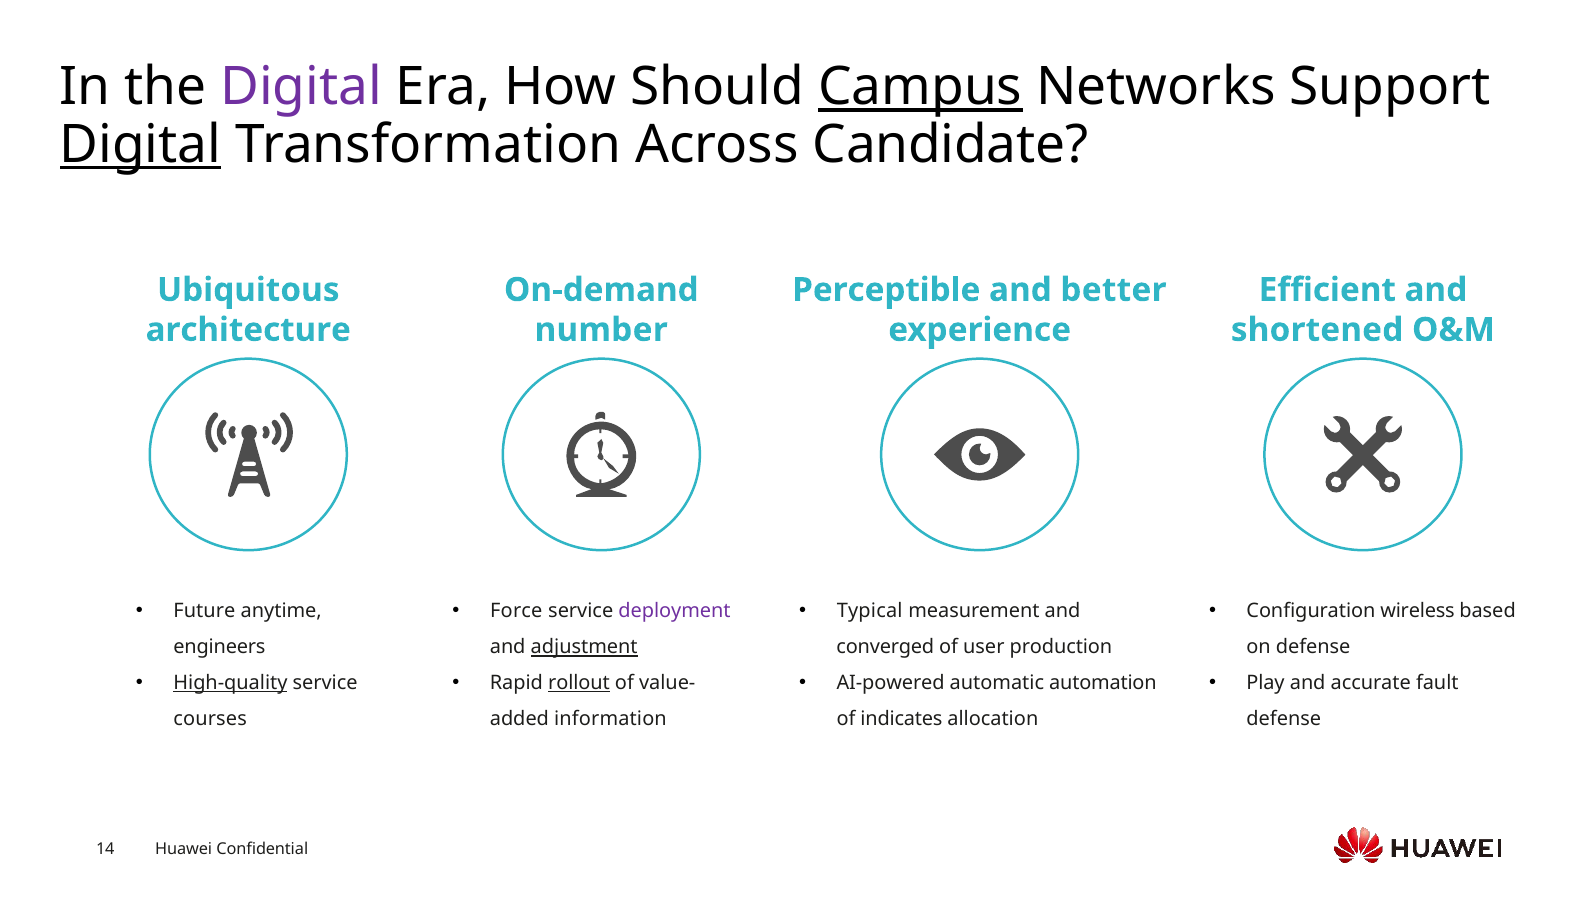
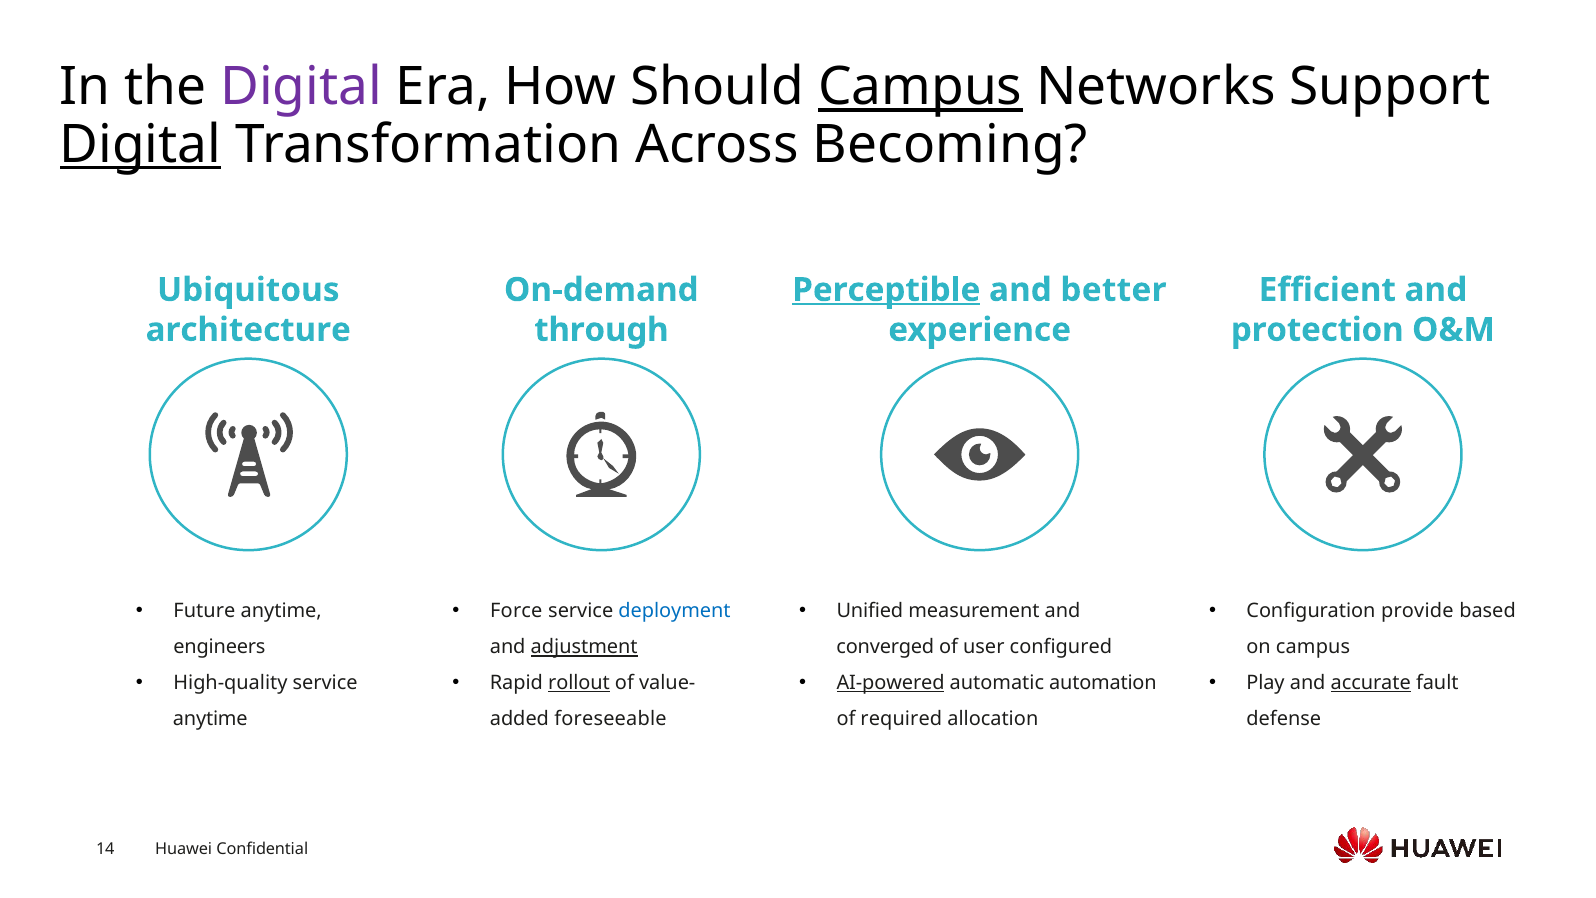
Candidate: Candidate -> Becoming (950, 145)
Perceptible underline: none -> present (886, 290)
number: number -> through (601, 330)
shortened: shortened -> protection (1317, 330)
deployment colour: purple -> blue (674, 611)
Typical: Typical -> Unified (870, 611)
wireless: wireless -> provide (1417, 611)
production: production -> configured (1061, 647)
on defense: defense -> campus (1313, 647)
High-quality underline: present -> none (230, 683)
AI-powered underline: none -> present (891, 683)
accurate underline: none -> present (1371, 683)
courses: courses -> anytime (210, 719)
information: information -> foreseeable (610, 719)
indicates: indicates -> required (901, 719)
